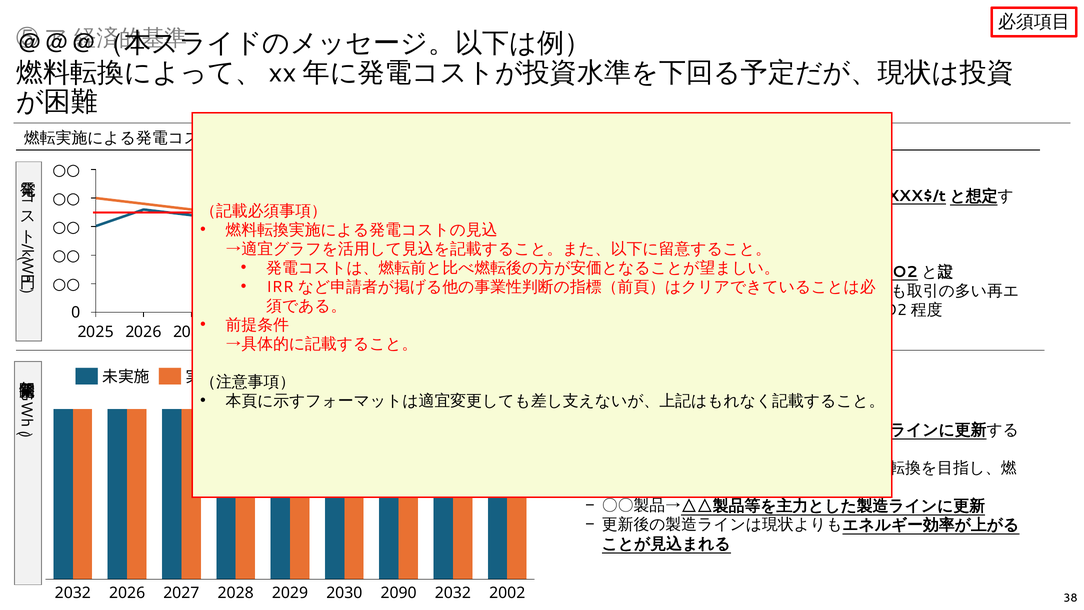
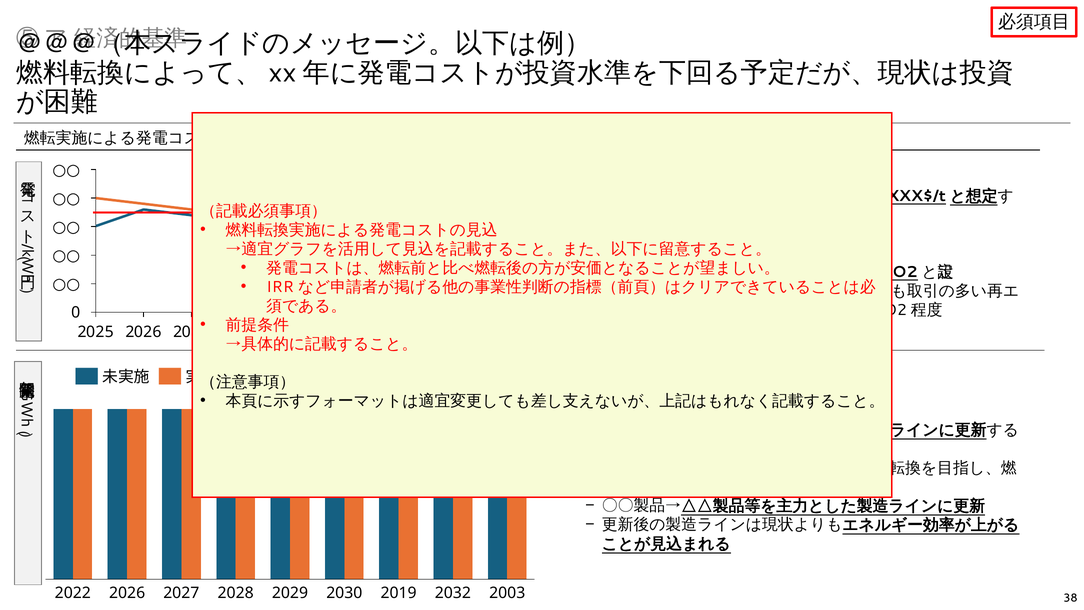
2032: 2032 -> 2022 (73, 593)
2090: 2090 -> 2019 (399, 593)
2002: 2002 -> 2003 (507, 593)
